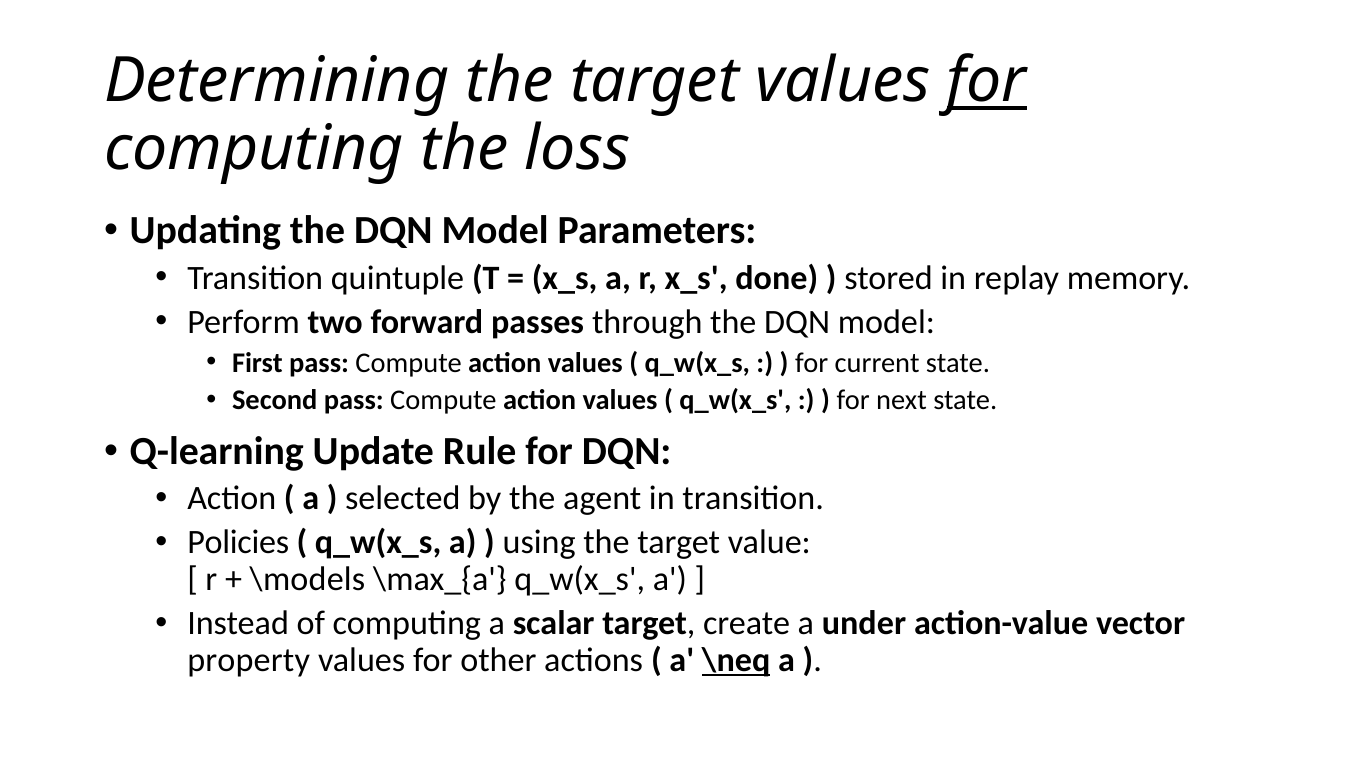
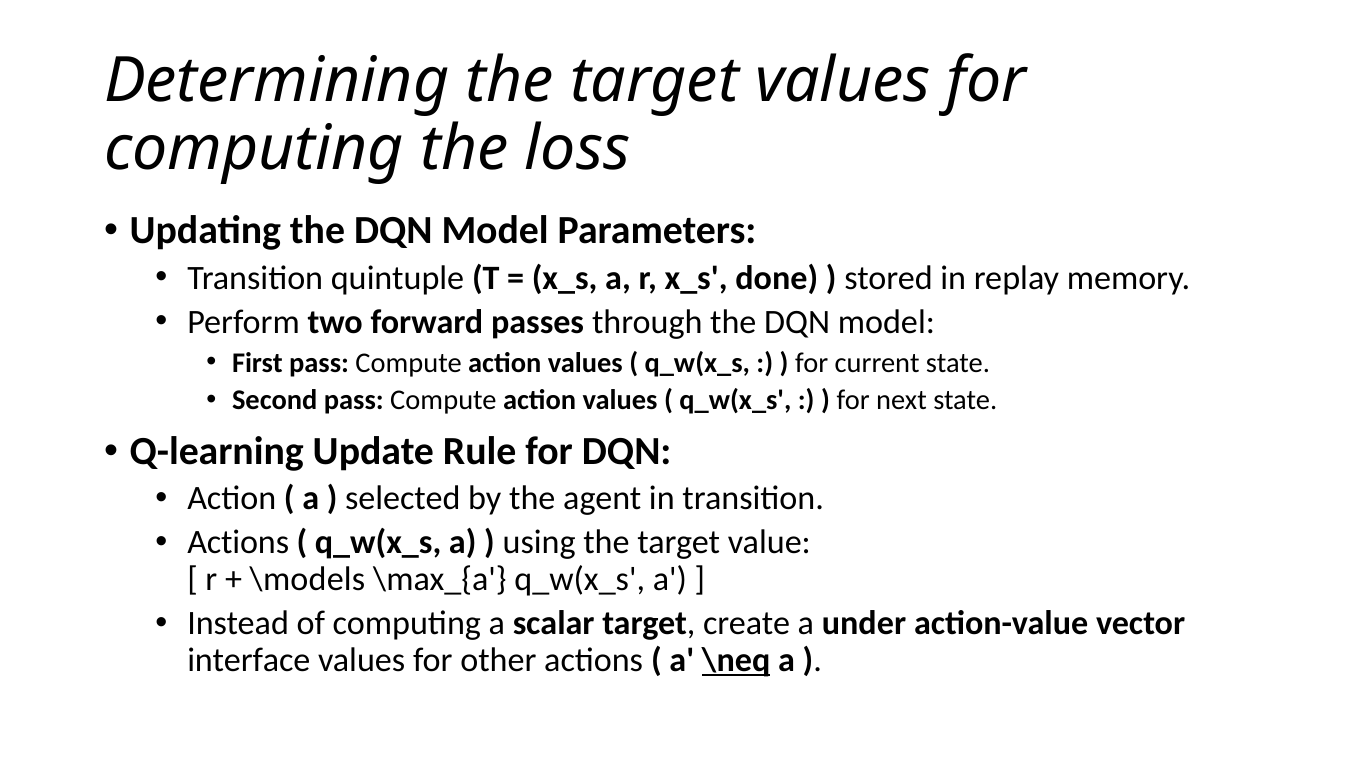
for underline: present -> none (987, 81)
Policies: Policies -> Actions (238, 542)
property: property -> interface (249, 660)
